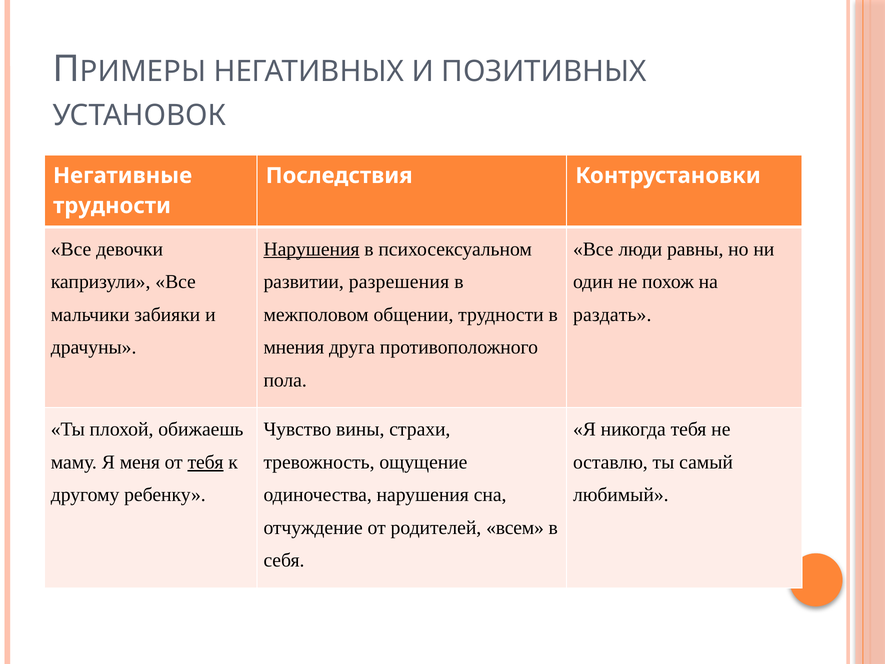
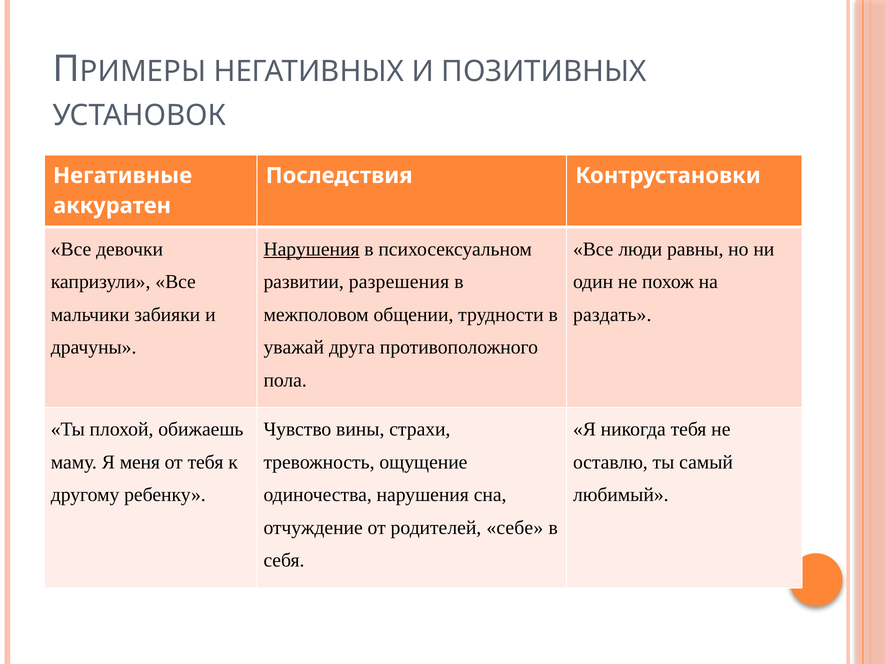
трудности: трудности -> аккуратен (112, 206)
мнения: мнения -> уважай (294, 347)
тебя underline: present -> none (206, 462)
всем: всем -> себе (515, 528)
